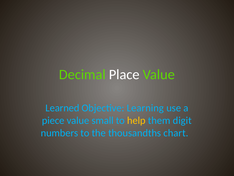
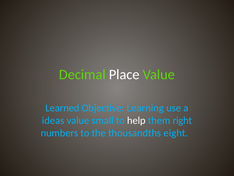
piece: piece -> ideas (53, 120)
help colour: yellow -> white (136, 120)
digit: digit -> right (182, 120)
chart: chart -> eight (176, 133)
